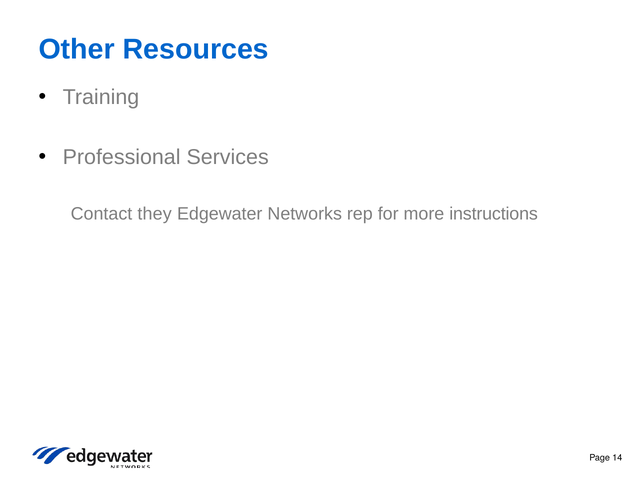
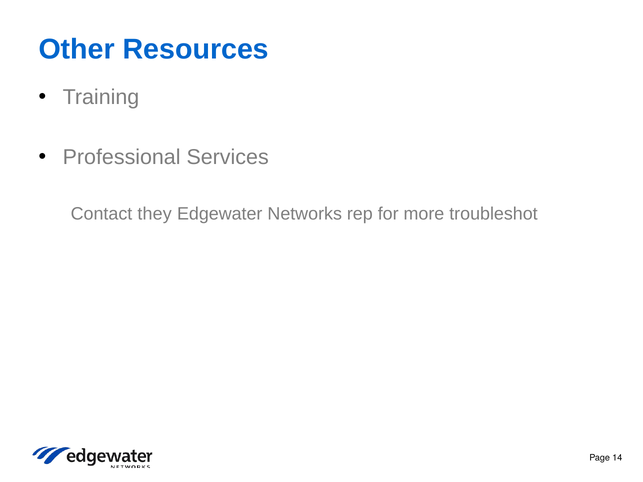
instructions: instructions -> troubleshot (493, 214)
